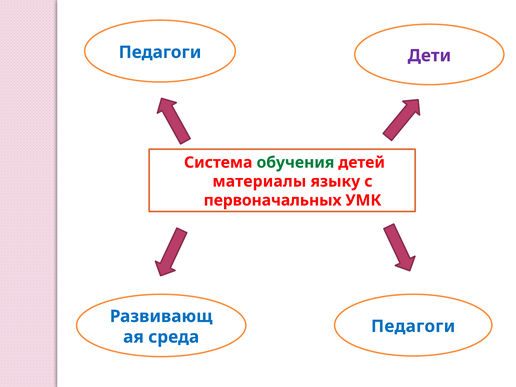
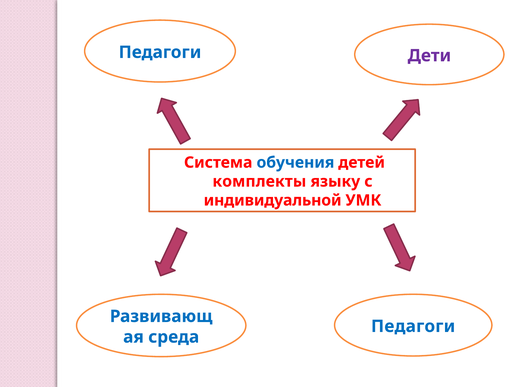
обучения colour: green -> blue (295, 162)
материалы: материалы -> комплекты (259, 181)
первоначальных: первоначальных -> индивидуальной (273, 200)
